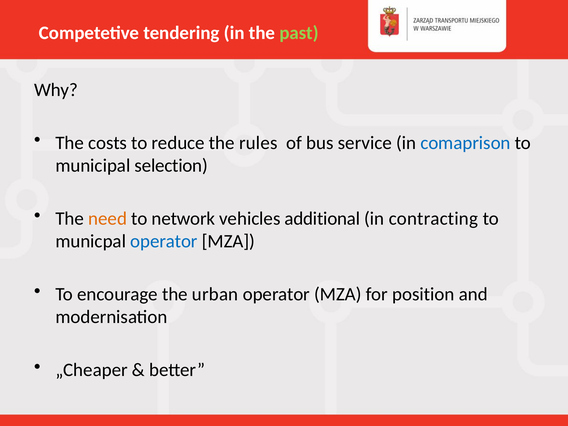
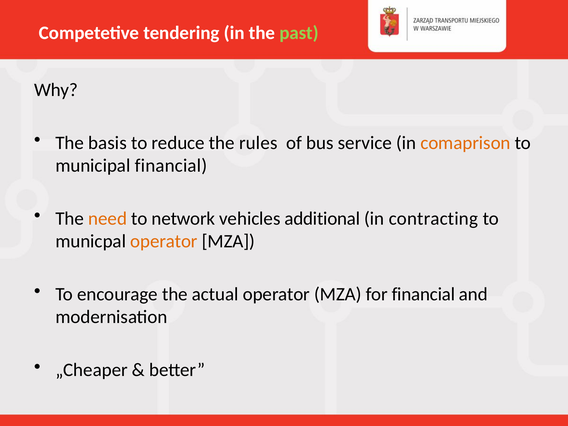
costs: costs -> basis (108, 143)
comaprison colour: blue -> orange (465, 143)
municipal selection: selection -> financial (171, 166)
operator colour: blue -> orange (164, 241)
urban: urban -> actual (215, 294)
for position: position -> financial (423, 294)
